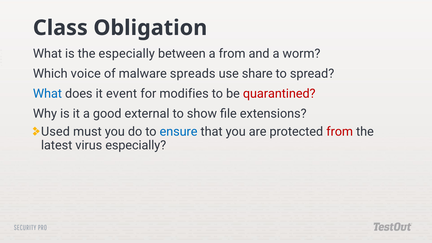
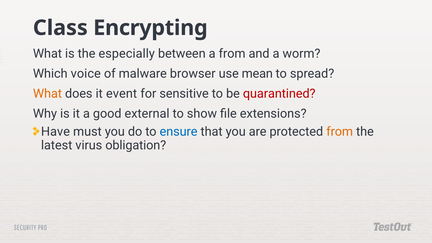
Obligation: Obligation -> Encrypting (150, 28)
spreads: spreads -> browser (193, 74)
share: share -> mean (257, 74)
What colour: blue -> orange (47, 94)
modifies: modifies -> sensitive (184, 94)
Used: Used -> Have (55, 132)
from colour: red -> orange (340, 132)
virus especially: especially -> obligation (136, 145)
